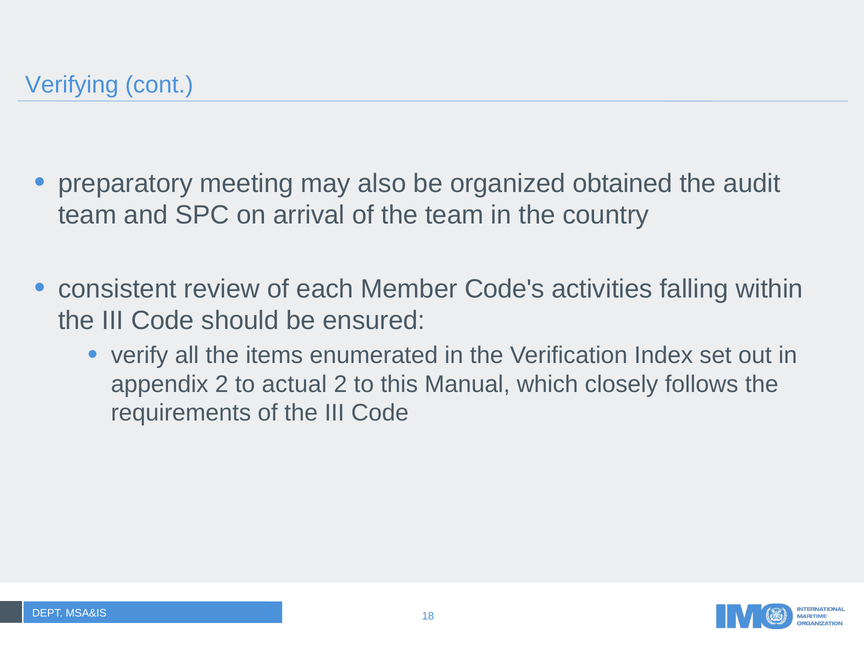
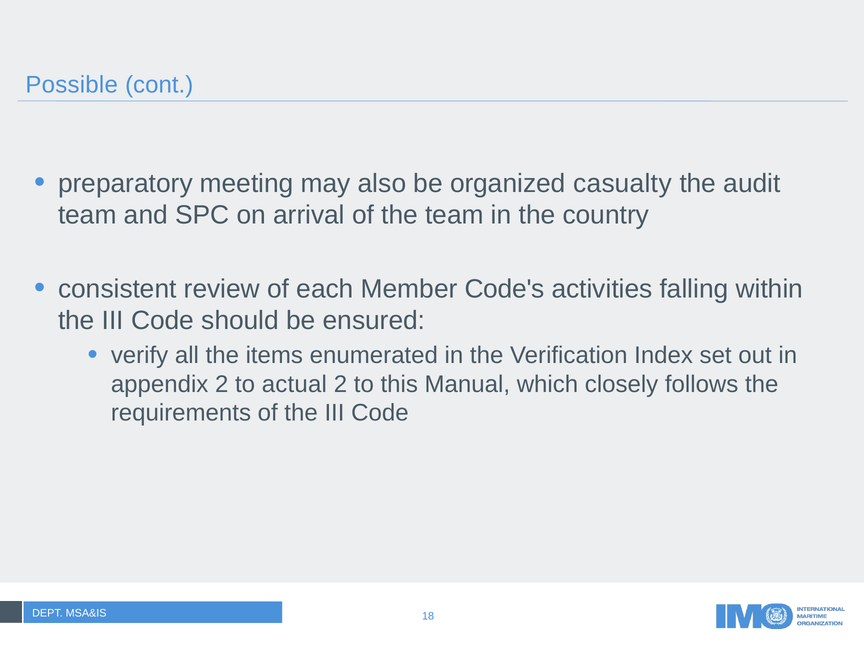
Verifying: Verifying -> Possible (72, 85)
obtained: obtained -> casualty (622, 183)
